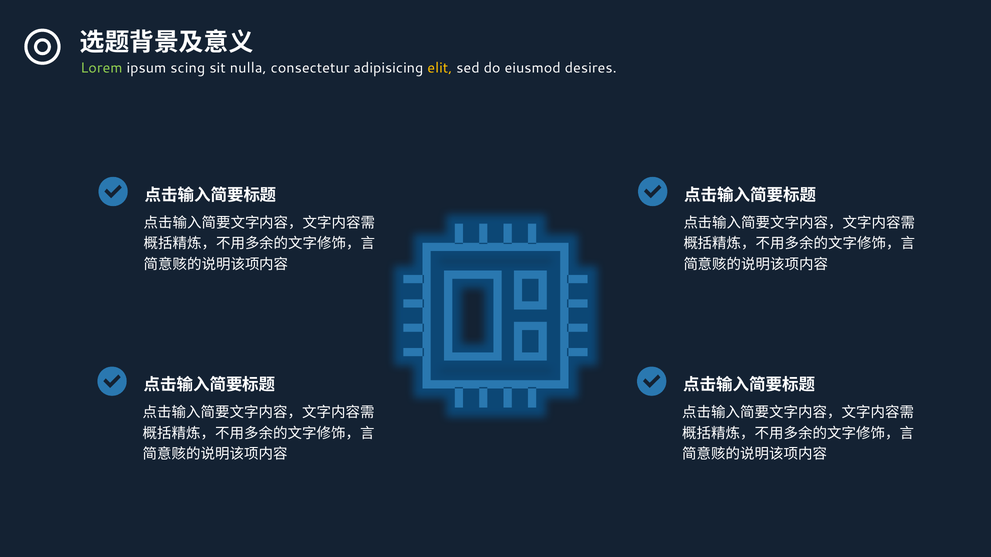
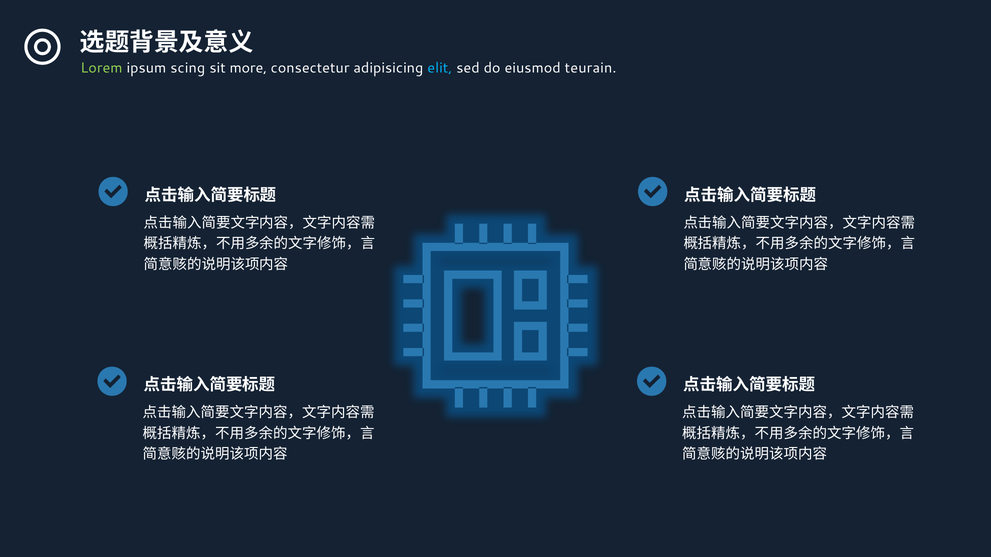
nulla: nulla -> more (248, 68)
elit colour: yellow -> light blue (440, 68)
desires: desires -> teurain (591, 68)
